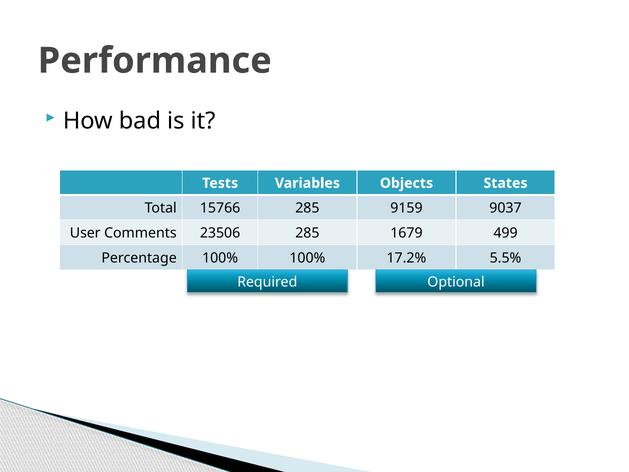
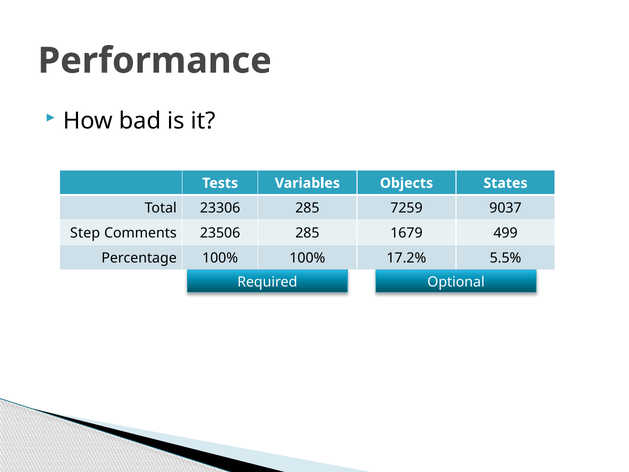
15766: 15766 -> 23306 (220, 208)
9159: 9159 -> 7259 (406, 208)
User: User -> Step (85, 233)
